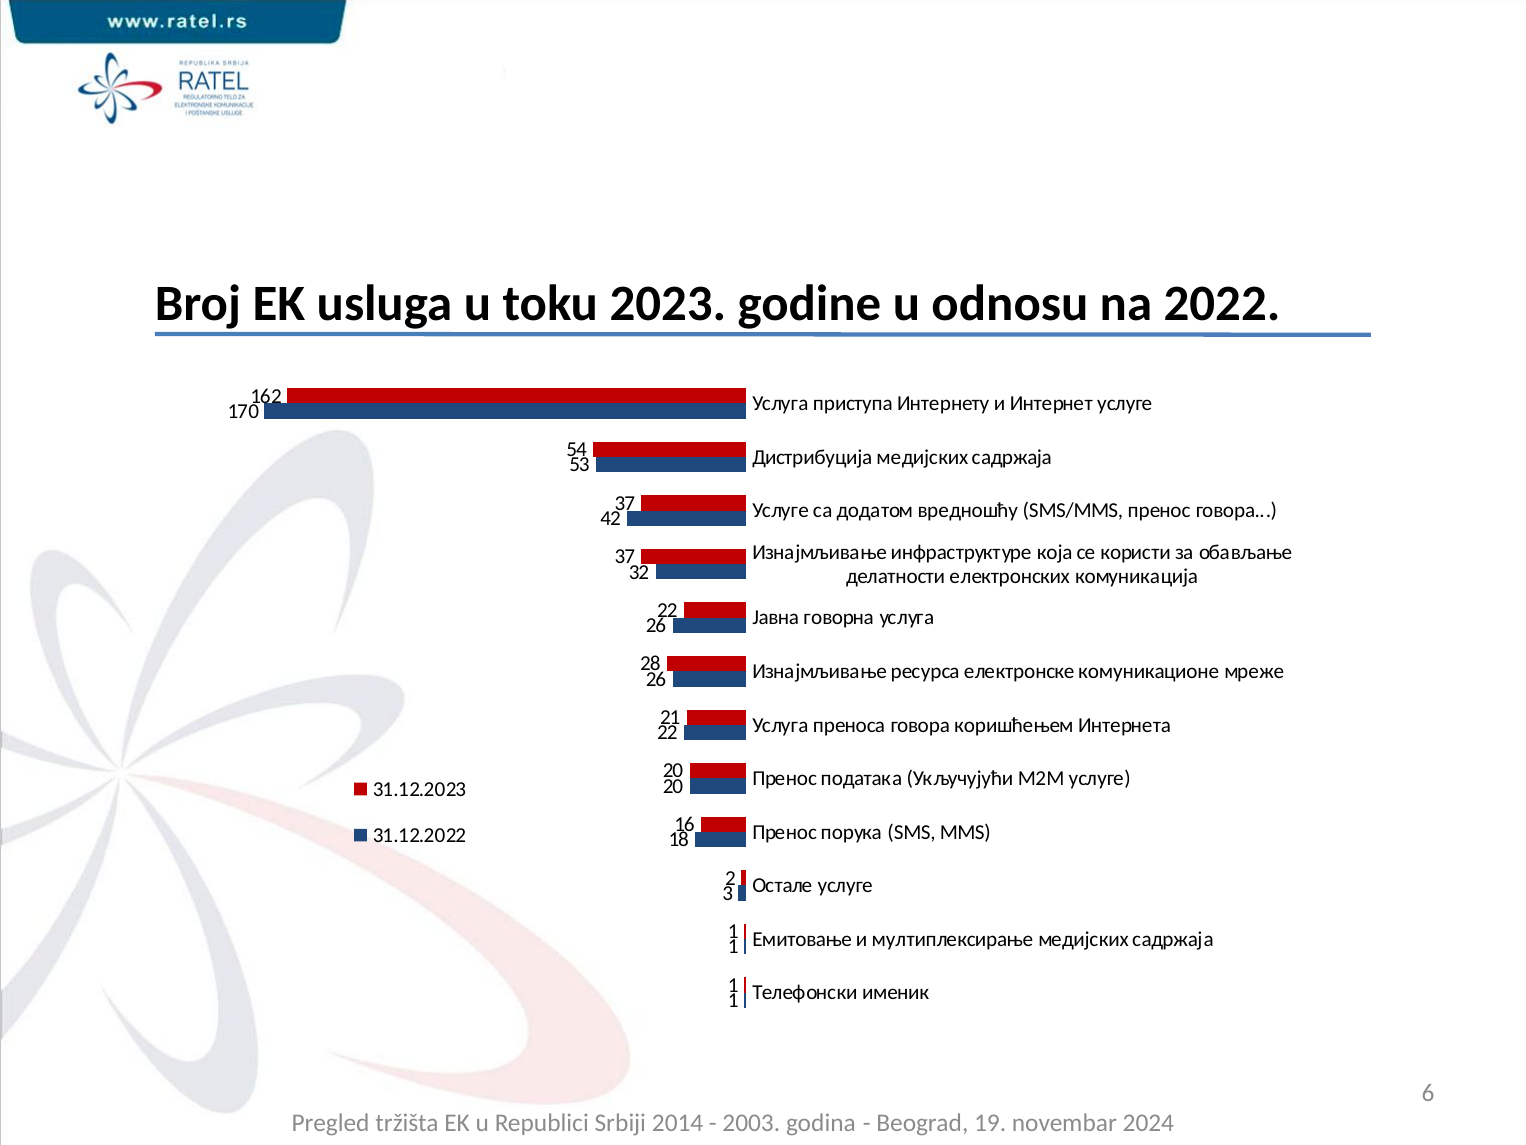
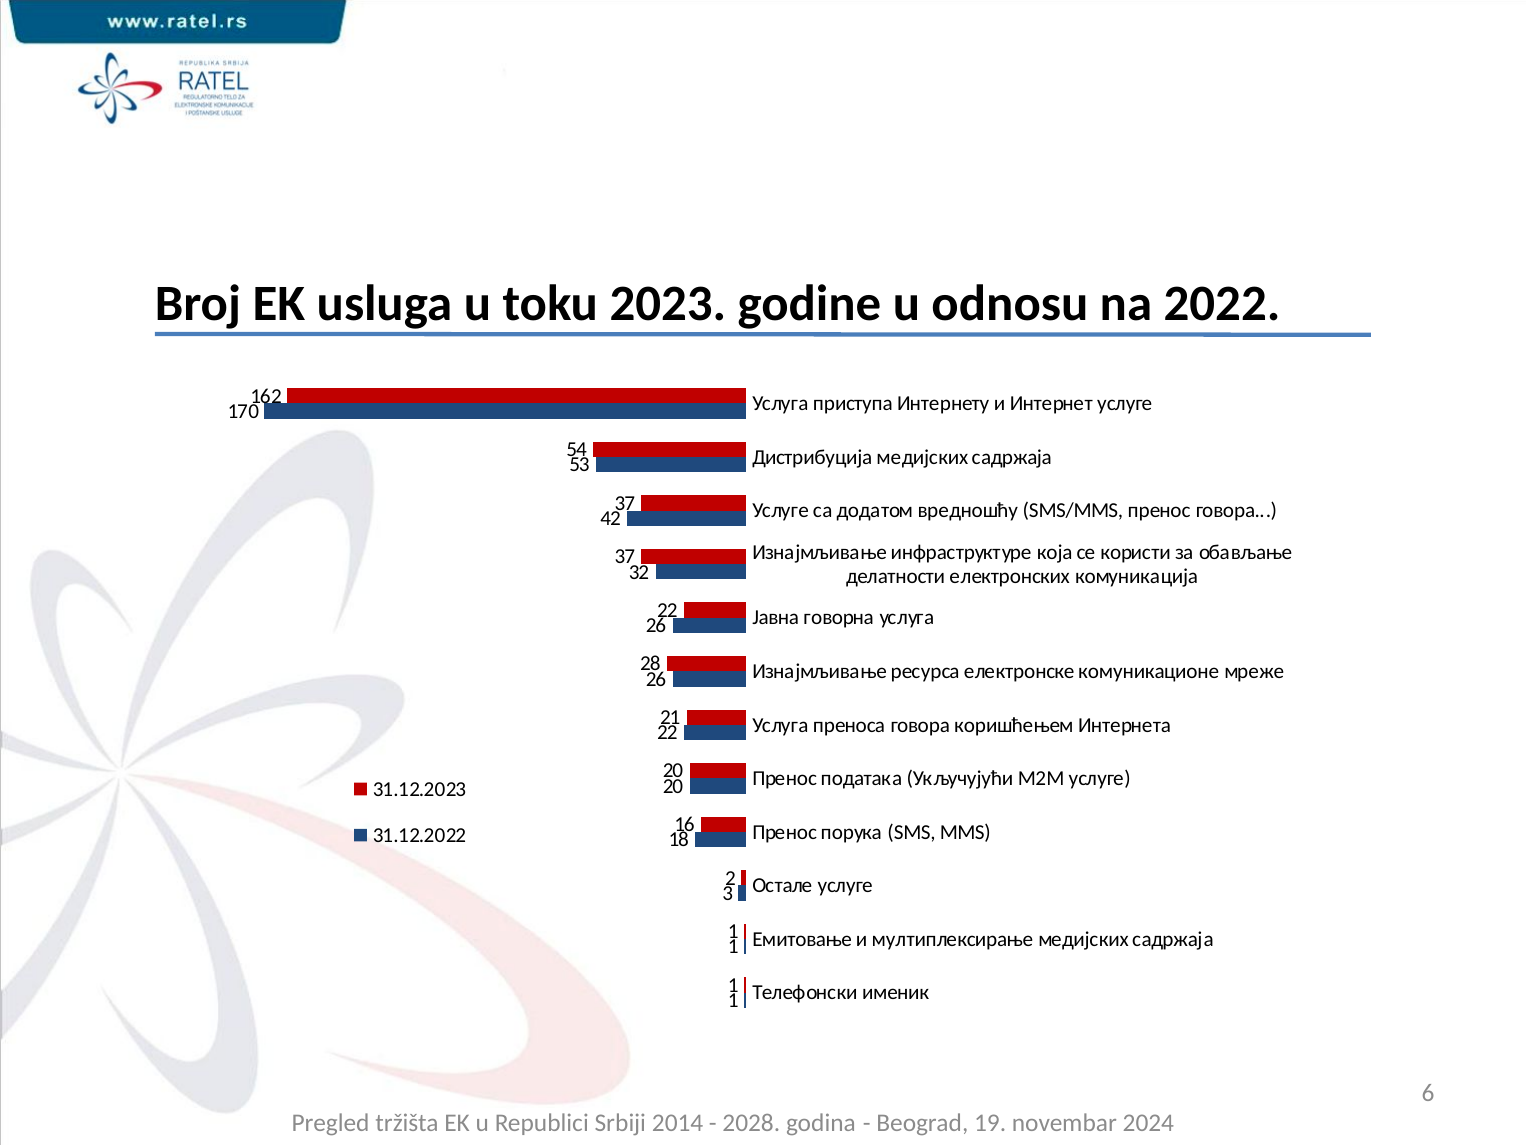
2003: 2003 -> 2028 (751, 1122)
